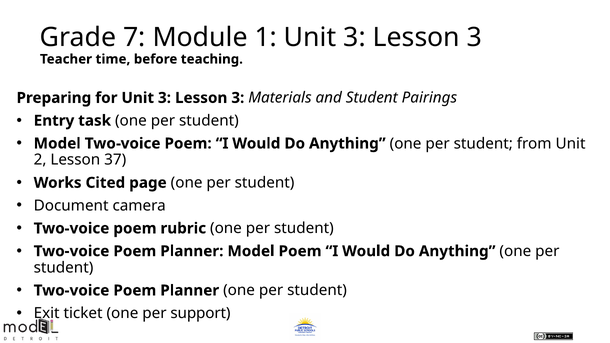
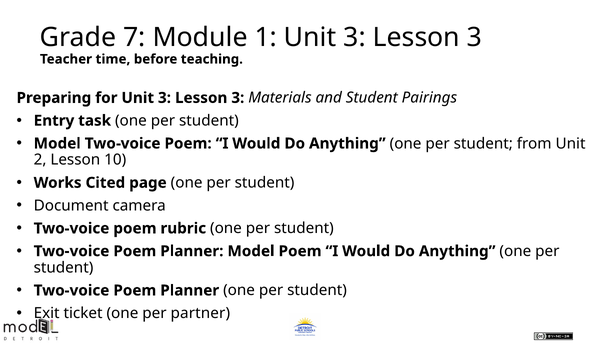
37: 37 -> 10 (115, 160)
support: support -> partner (200, 313)
